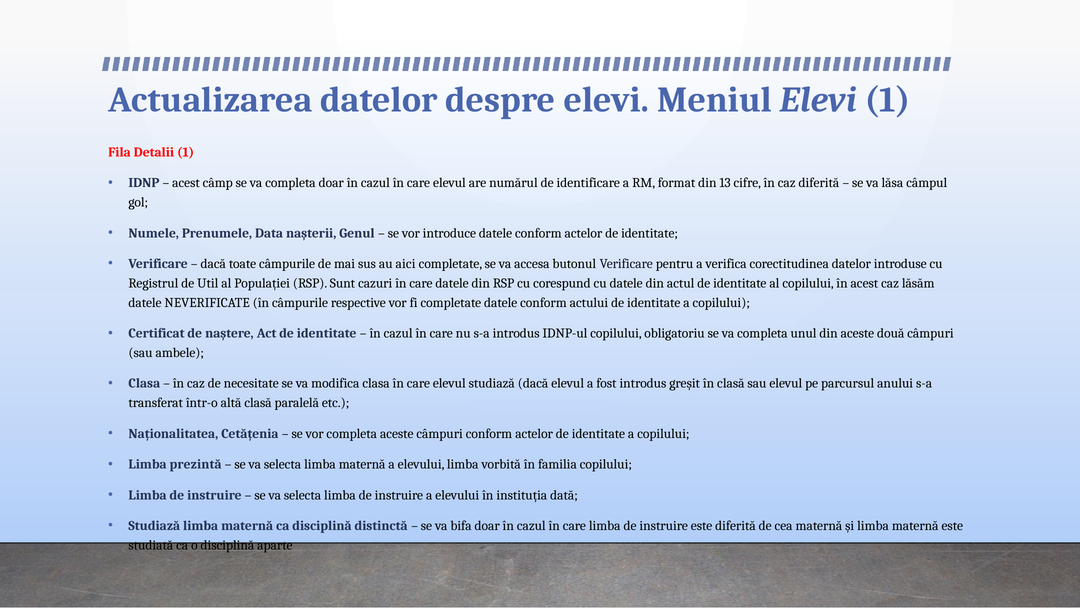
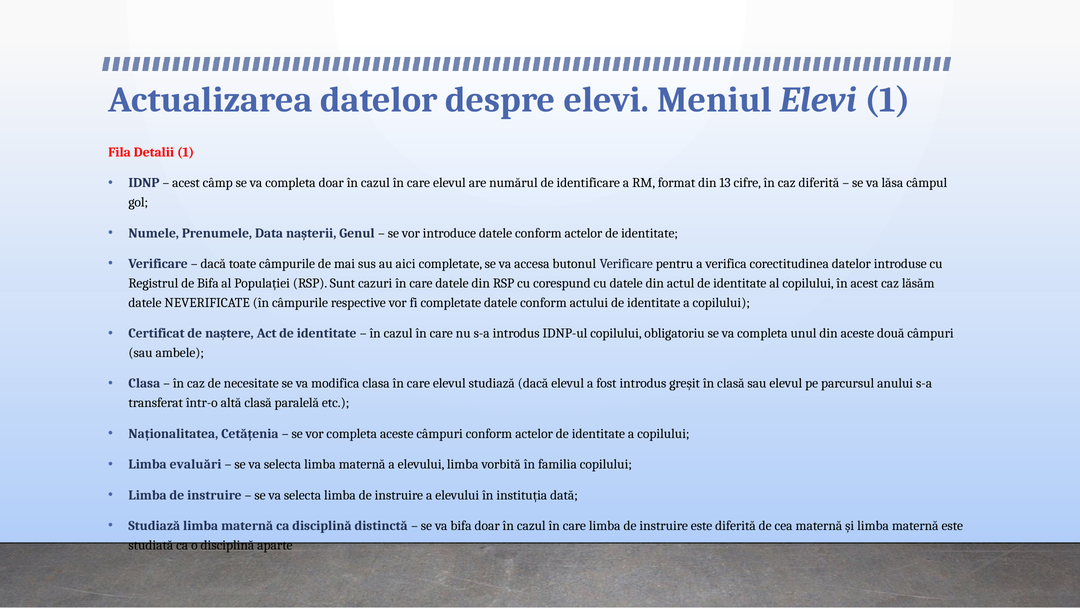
de Util: Util -> Bifa (208, 283)
prezintă: prezintă -> evaluări (196, 464)
